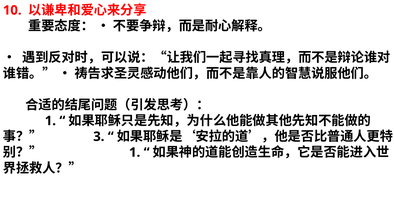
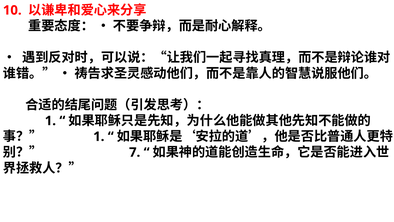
3: 3 -> 1 (99, 136)
1: 1 -> 7 (135, 152)
